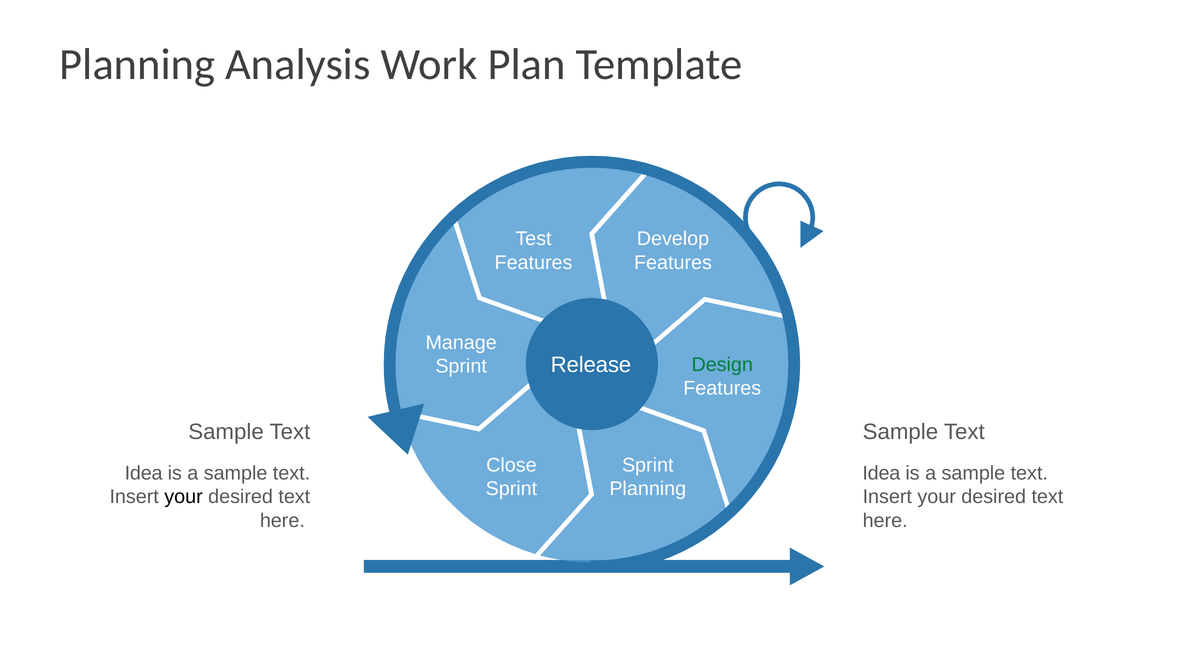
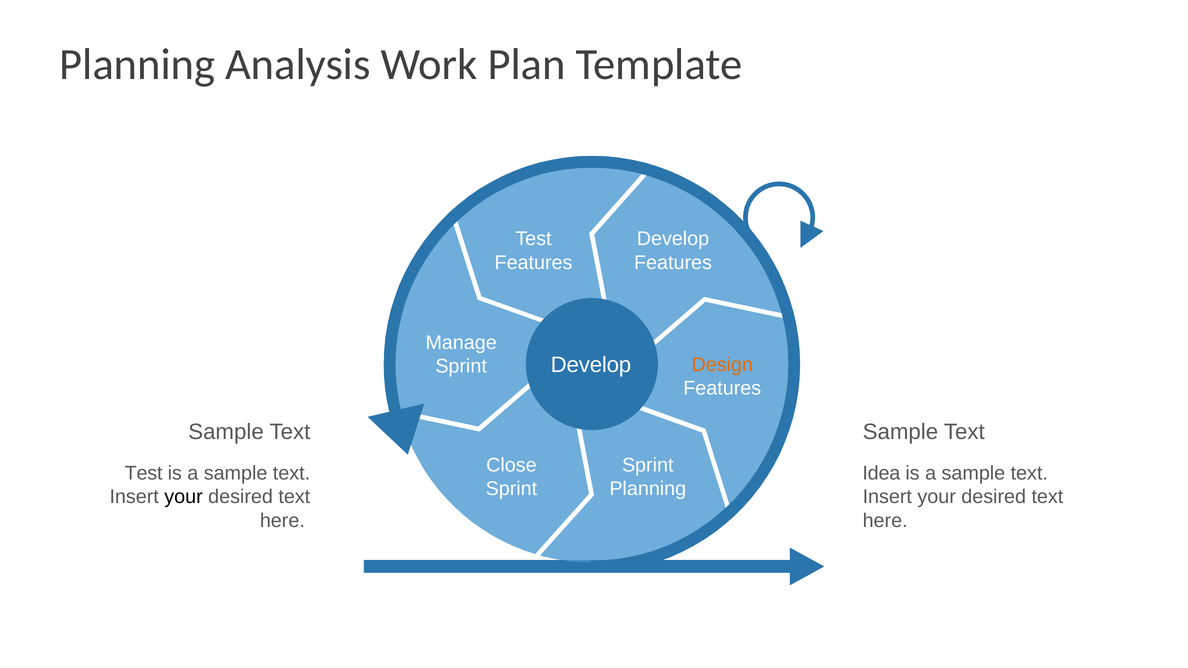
Release: Release -> Develop (591, 365)
Design colour: green -> orange (722, 365)
Idea: Idea -> Test (144, 473)
